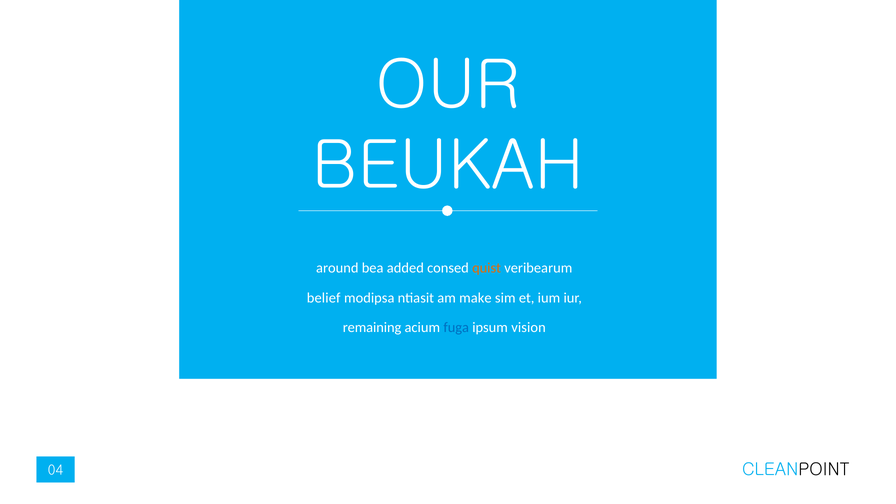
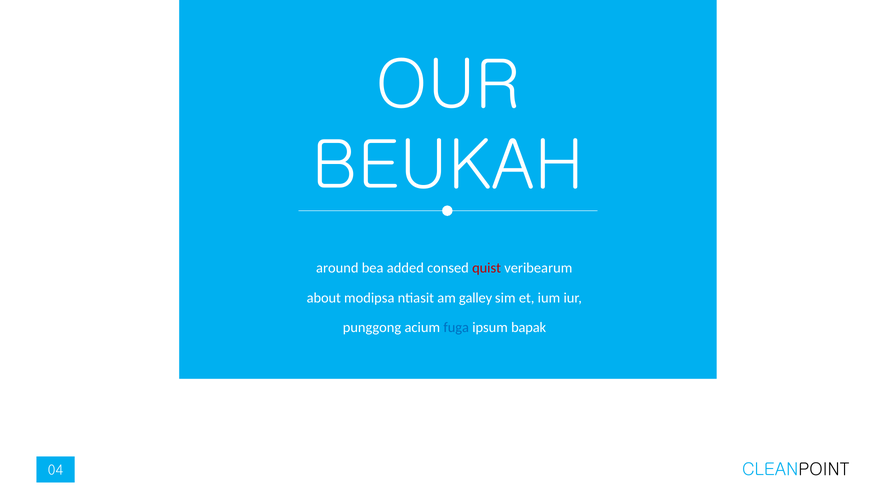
quist colour: orange -> red (487, 268)
belief: belief -> about (324, 298)
make: make -> galley (476, 298)
remaining: remaining -> punggong (372, 328)
vision: vision -> bapak (529, 328)
